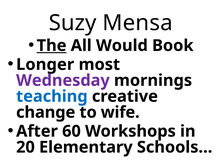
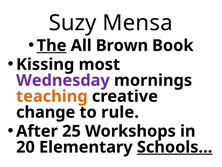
Would: Would -> Brown (122, 45)
Longer: Longer -> Kissing (45, 64)
teaching colour: blue -> orange (52, 96)
wife: wife -> rule (120, 112)
60: 60 -> 25 (71, 131)
Schools… underline: none -> present (175, 147)
